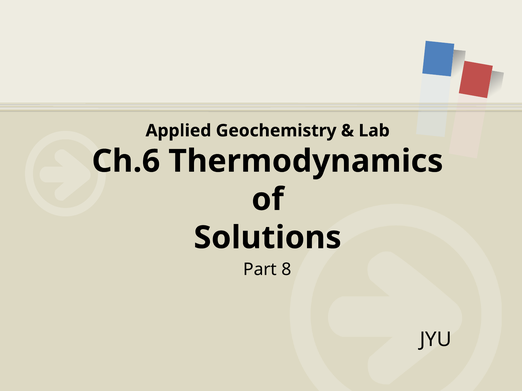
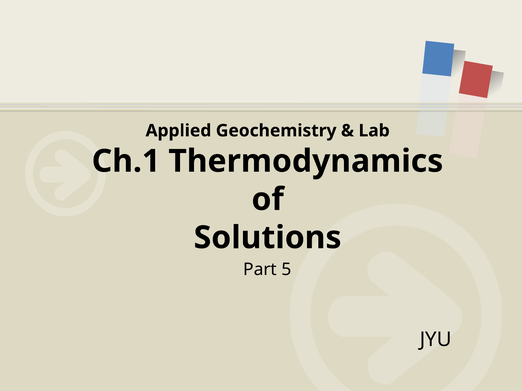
Ch.6: Ch.6 -> Ch.1 (126, 161)
8: 8 -> 5 (286, 270)
